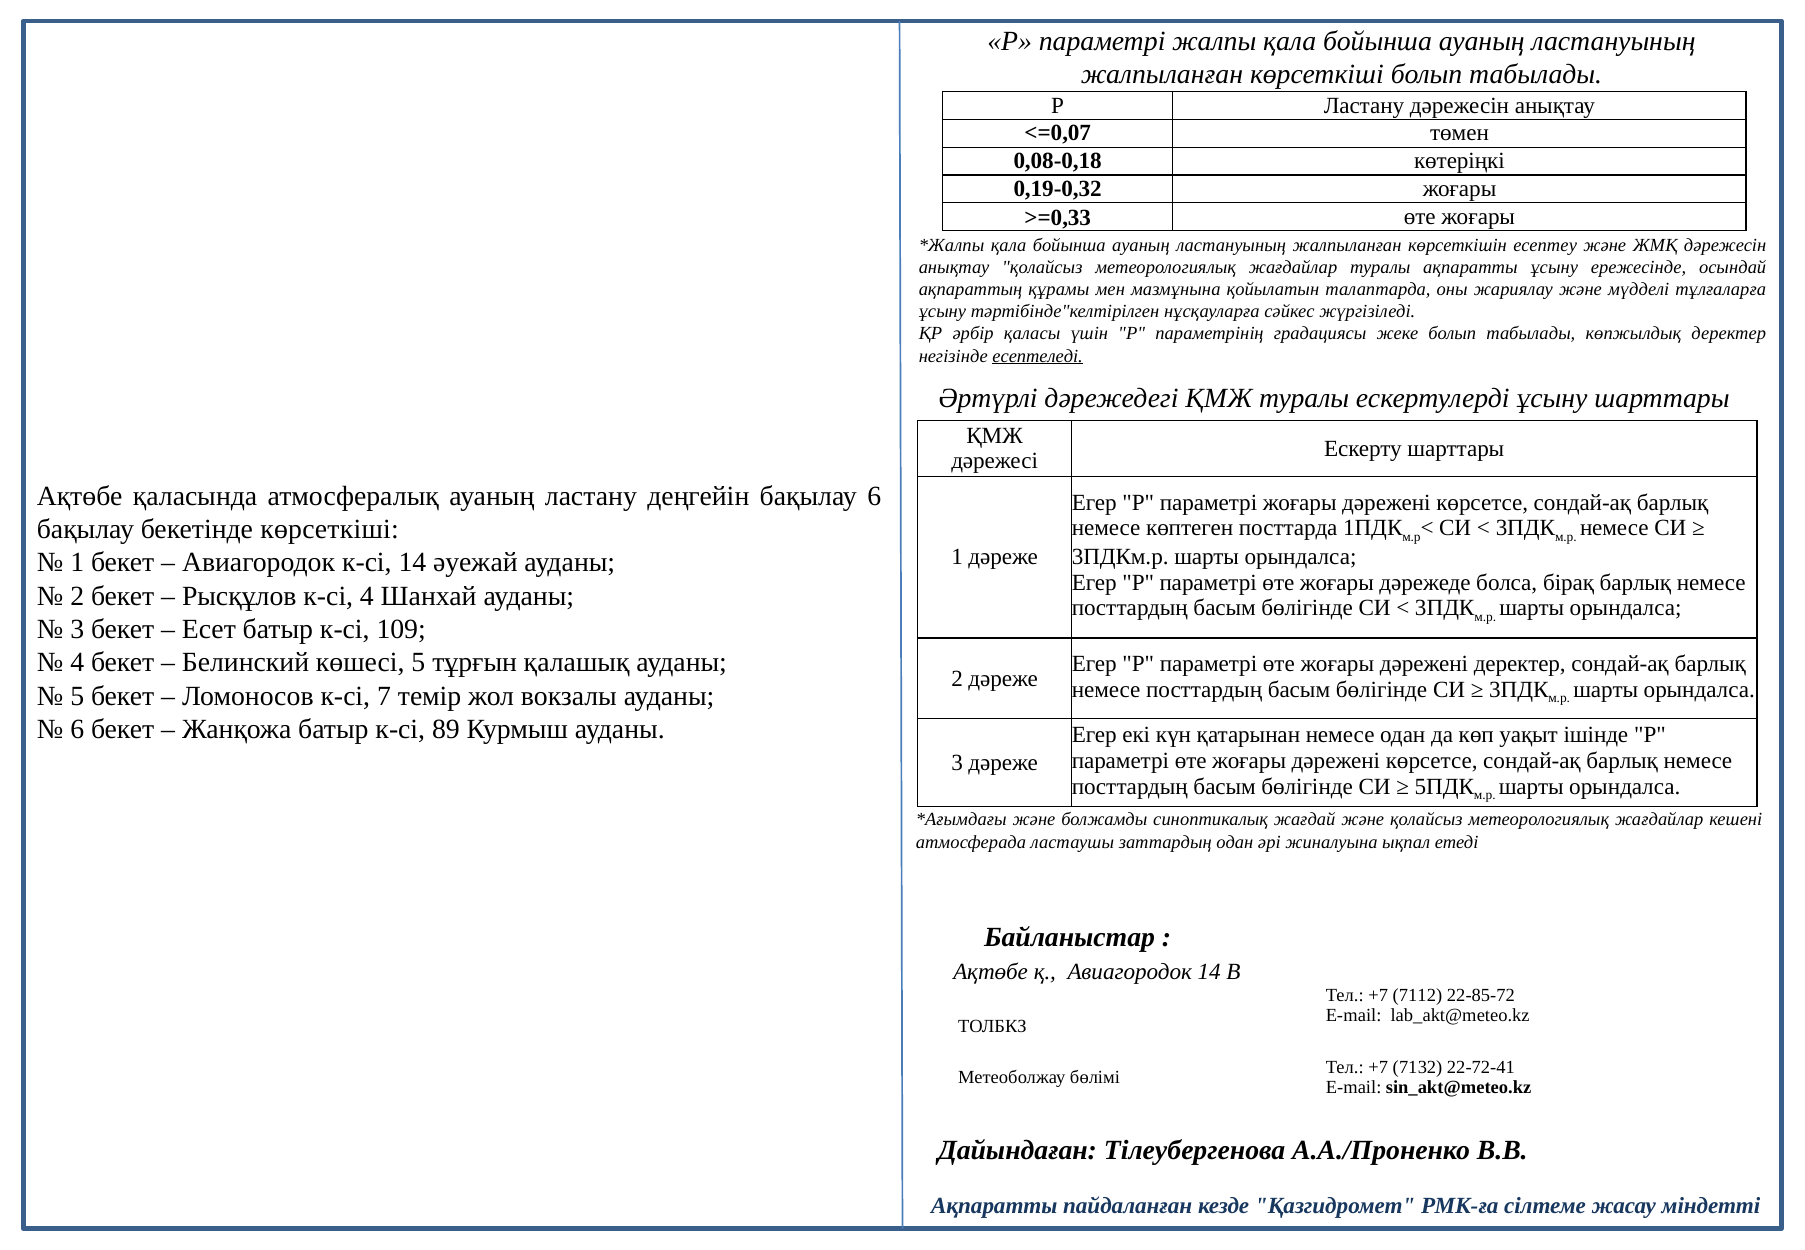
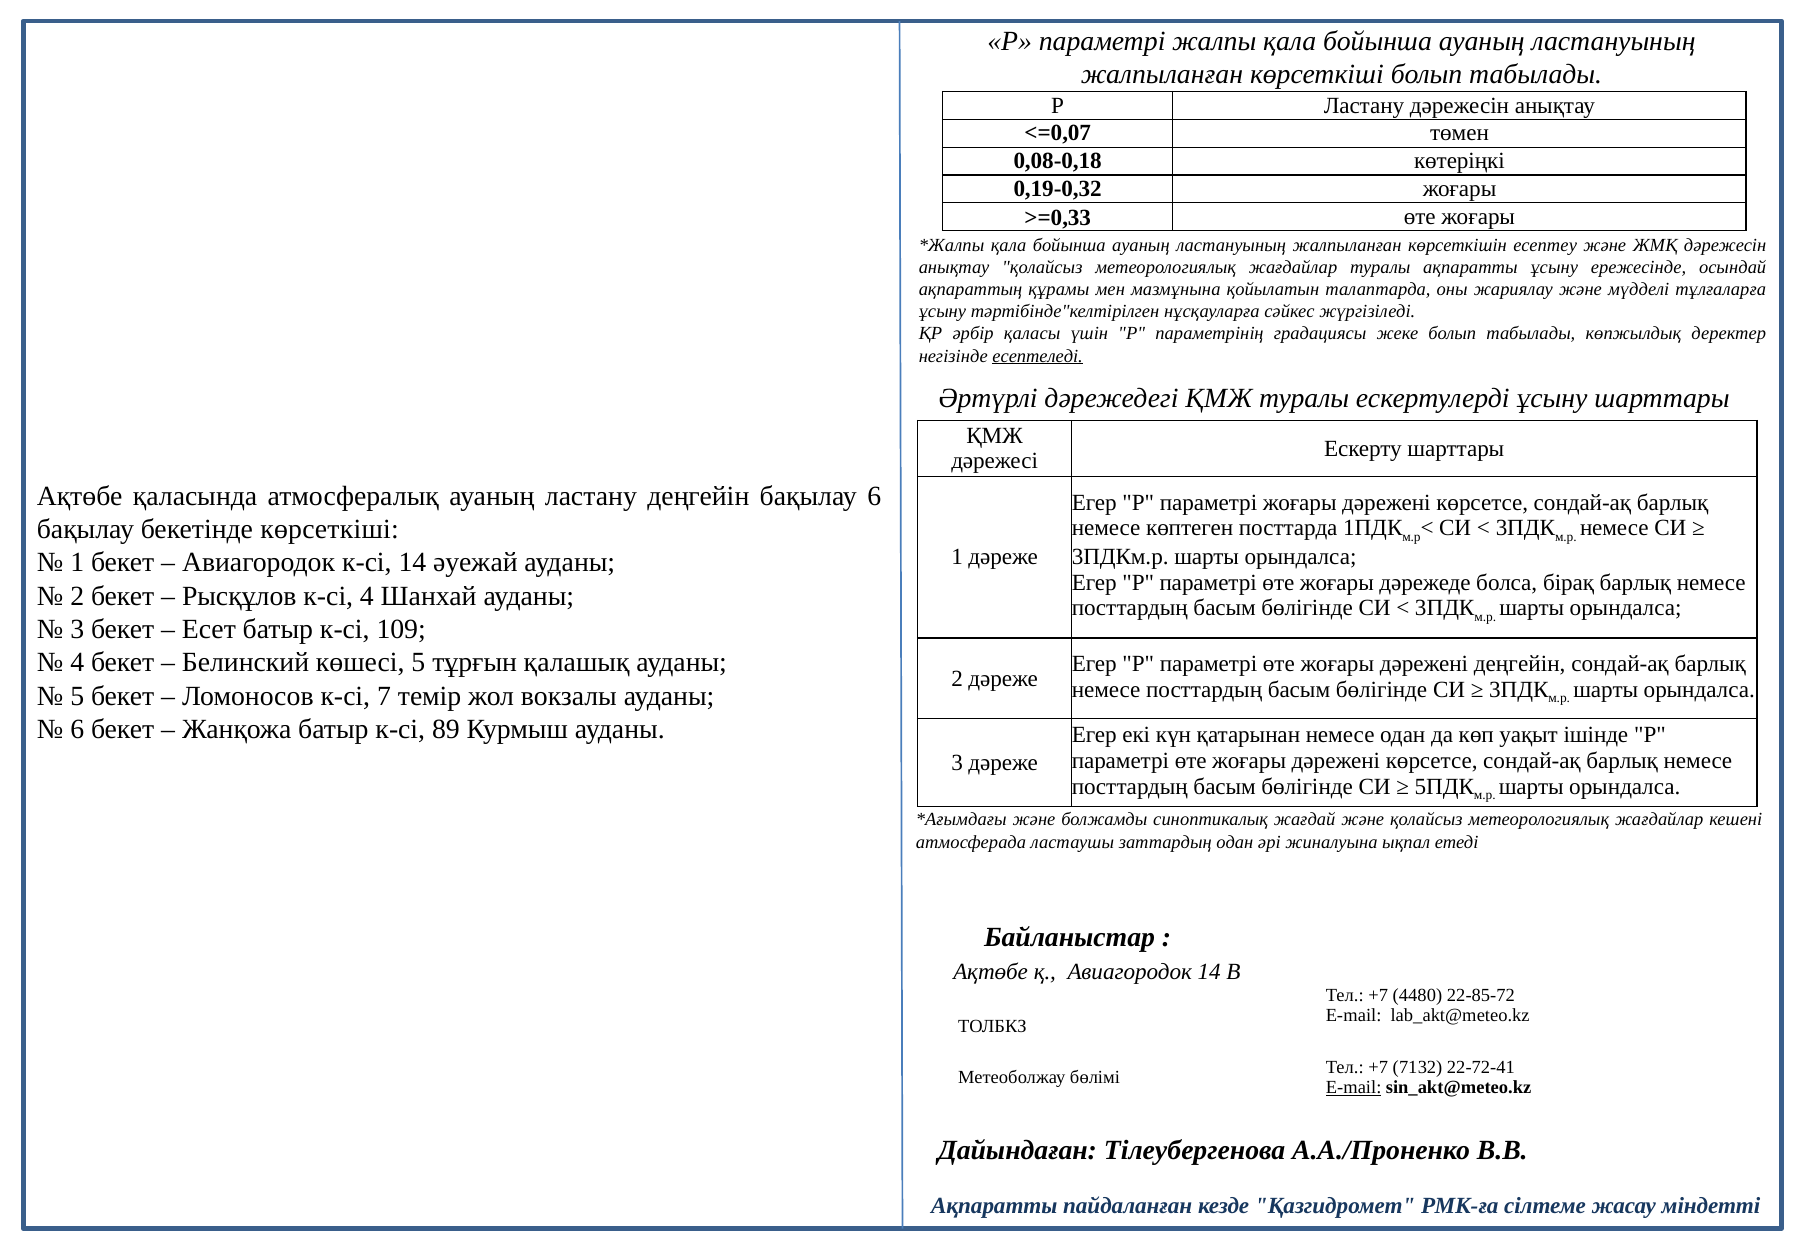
дәрежені деректер: деректер -> деңгейін (1520, 664)
7112: 7112 -> 4480 (1417, 995)
E-mail underline: none -> present (1354, 1088)
